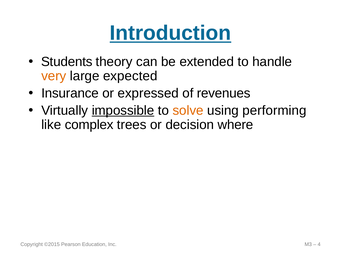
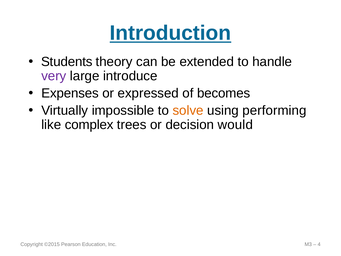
very colour: orange -> purple (54, 76)
expected: expected -> introduce (130, 76)
Insurance: Insurance -> Expenses (70, 93)
revenues: revenues -> becomes (224, 93)
impossible underline: present -> none (123, 110)
where: where -> would (235, 125)
